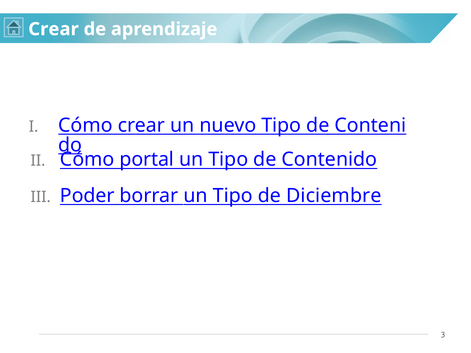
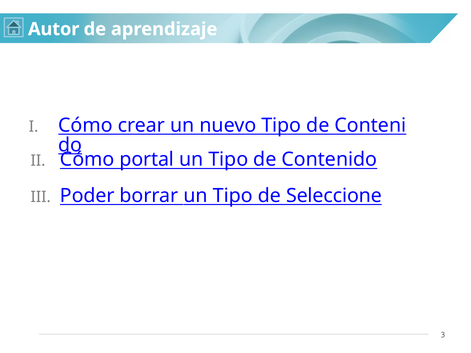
Crear: Crear -> Autor (54, 29)
Diciembre: Diciembre -> Seleccione (334, 196)
